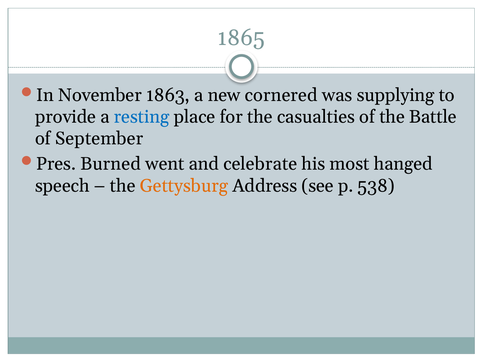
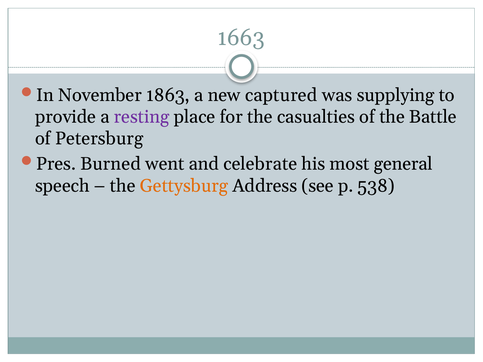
1865: 1865 -> 1663 (241, 38)
cornered: cornered -> captured (281, 95)
resting colour: blue -> purple (142, 117)
September: September -> Petersburg (99, 139)
hanged: hanged -> general (403, 164)
